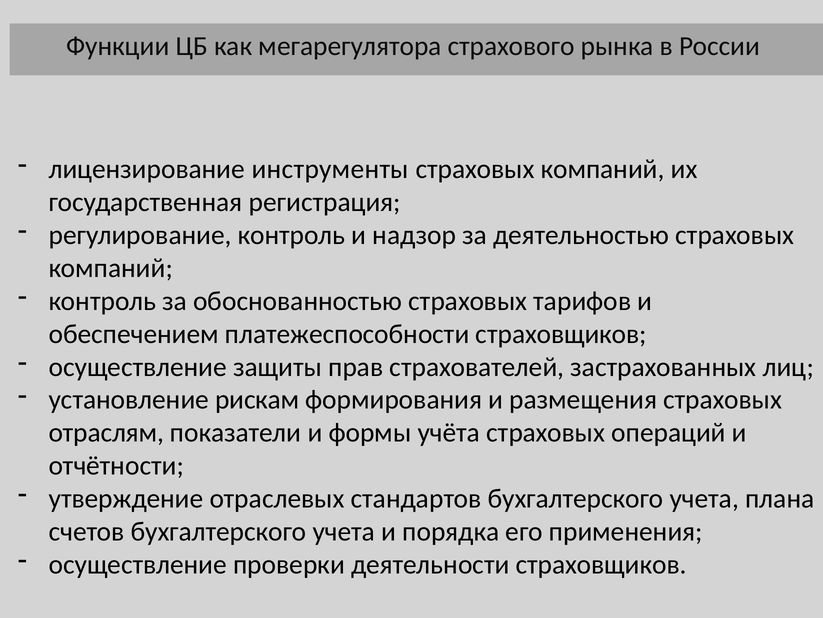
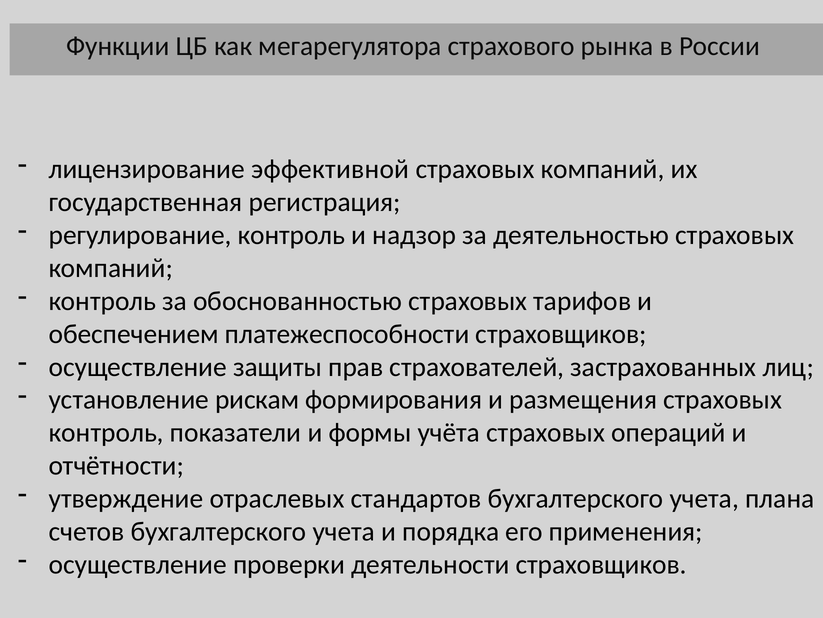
инструменты: инструменты -> эффективной (330, 169)
отраслям: отраслям -> контроль (106, 432)
